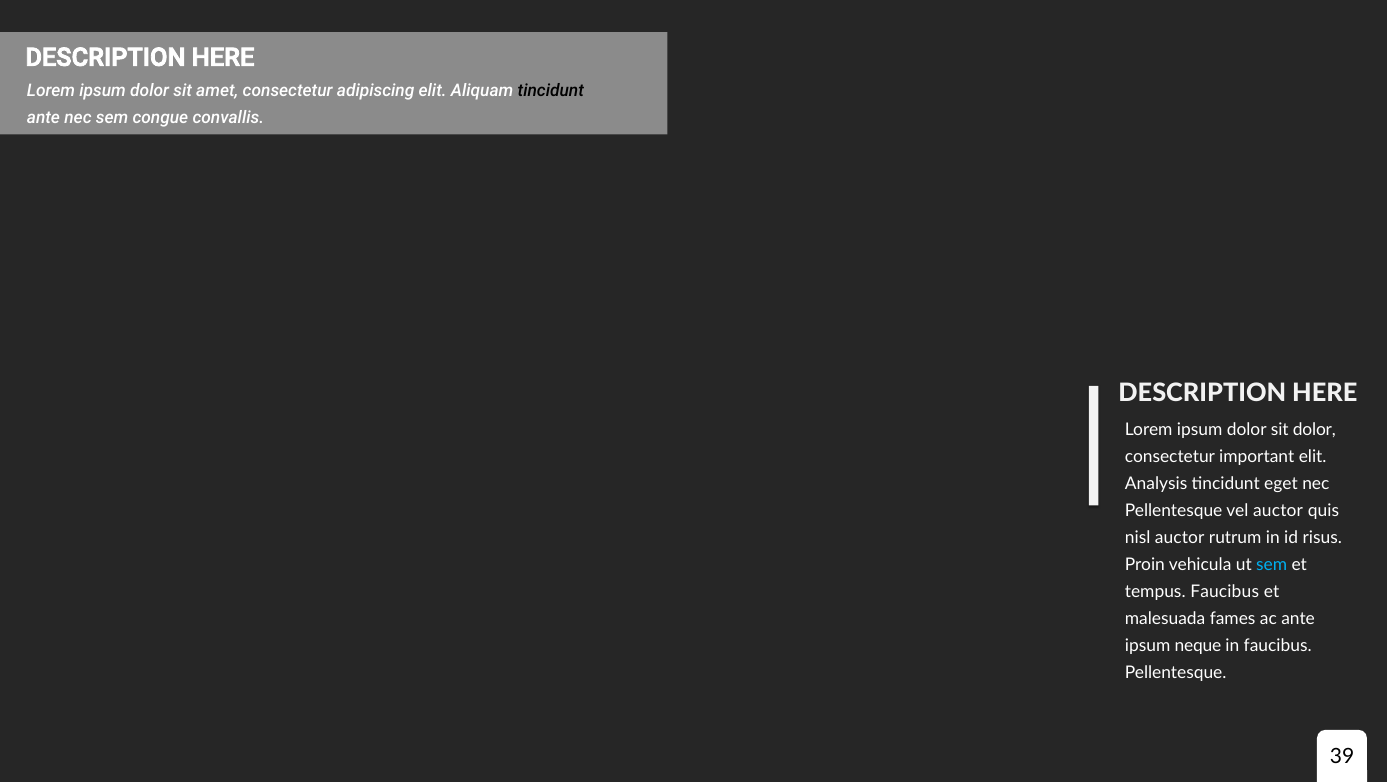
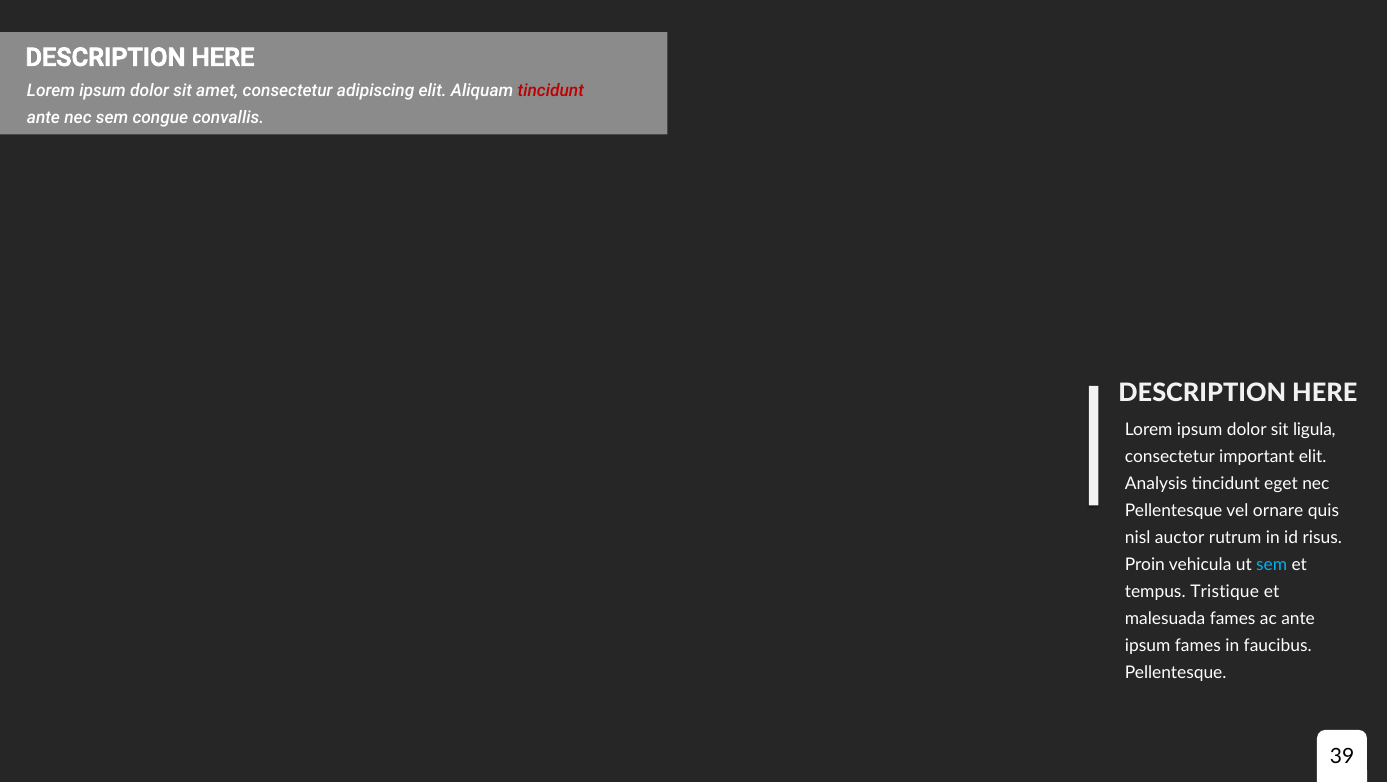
tincidunt colour: black -> red (551, 91)
sit dolor: dolor -> ligula (1314, 429)
vel auctor: auctor -> ornare (1278, 511)
tempus Faucibus: Faucibus -> Tristique (1225, 592)
ipsum neque: neque -> fames (1198, 646)
